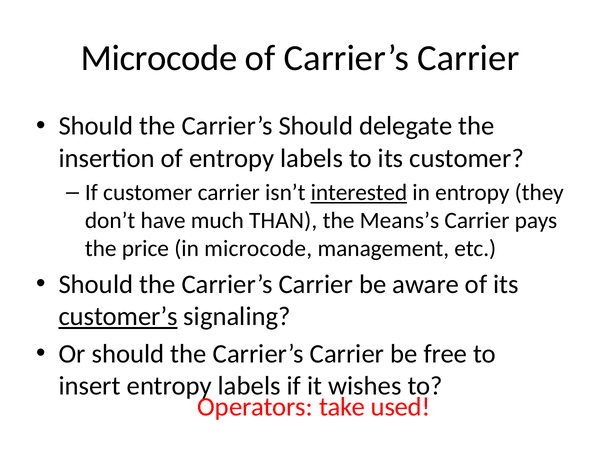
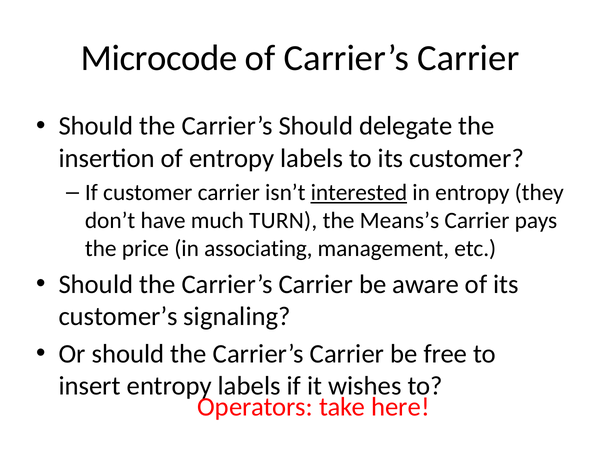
THAN: THAN -> TURN (283, 221)
in microcode: microcode -> associating (258, 249)
customer’s underline: present -> none (118, 316)
used: used -> here (400, 406)
